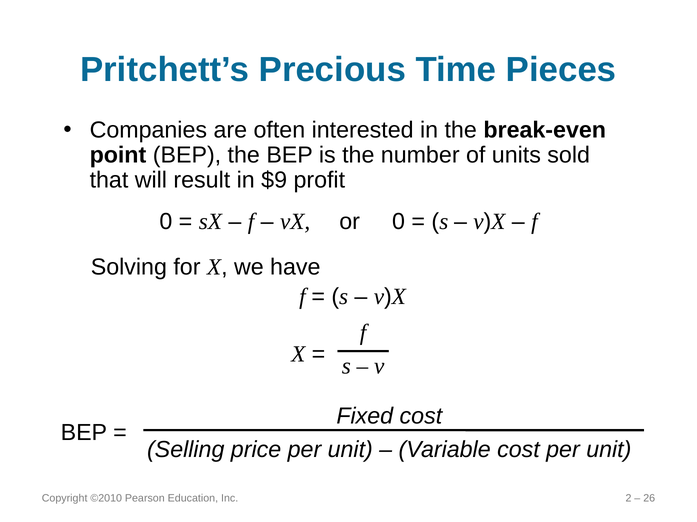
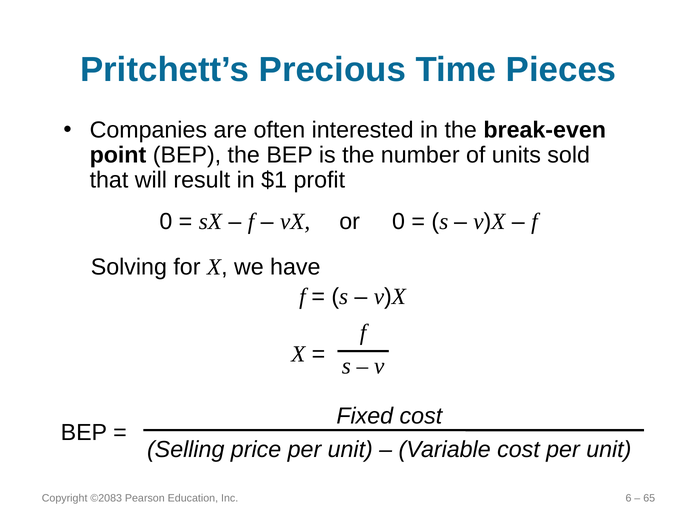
$9: $9 -> $1 (274, 180)
©2010: ©2010 -> ©2083 (106, 499)
2: 2 -> 6 (629, 499)
26: 26 -> 65 (649, 499)
